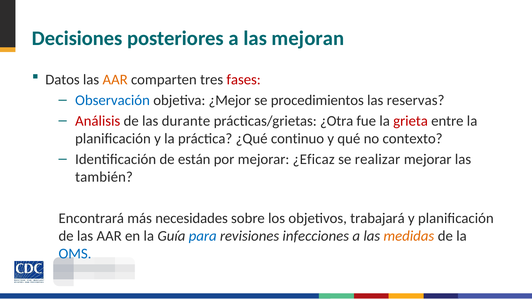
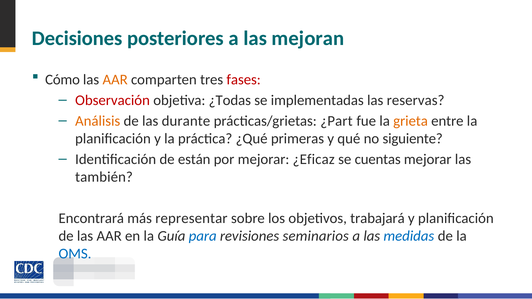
Datos: Datos -> Cómo (63, 80)
Observación colour: blue -> red (113, 100)
¿Mejor: ¿Mejor -> ¿Todas (230, 100)
procedimientos: procedimientos -> implementadas (317, 100)
Análisis colour: red -> orange (98, 121)
¿Otra: ¿Otra -> ¿Part (337, 121)
grieta colour: red -> orange (411, 121)
continuo: continuo -> primeras (297, 139)
contexto: contexto -> siguiente (413, 139)
realizar: realizar -> cuentas (378, 159)
necesidades: necesidades -> representar (191, 219)
infecciones: infecciones -> seminarios (316, 236)
medidas colour: orange -> blue (409, 236)
